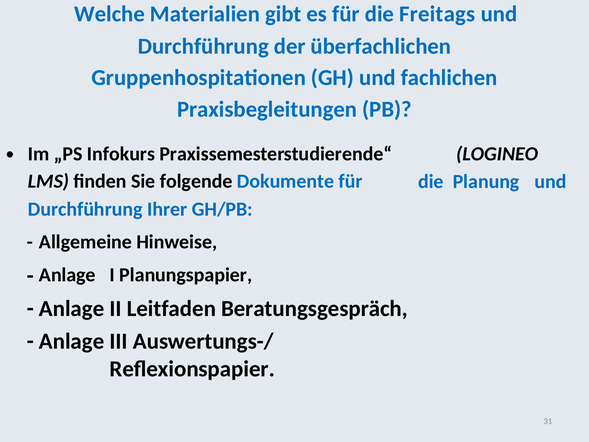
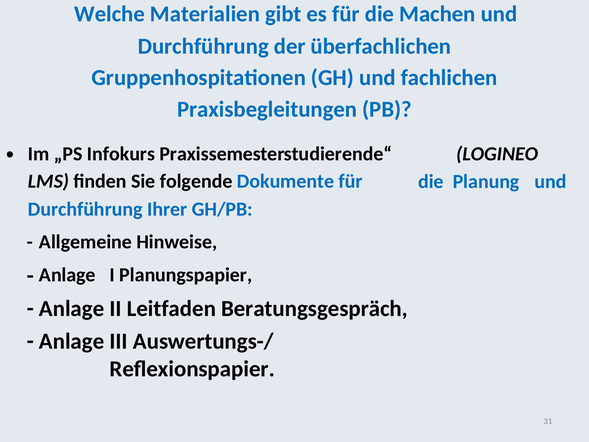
Freitags: Freitags -> Machen (437, 14)
